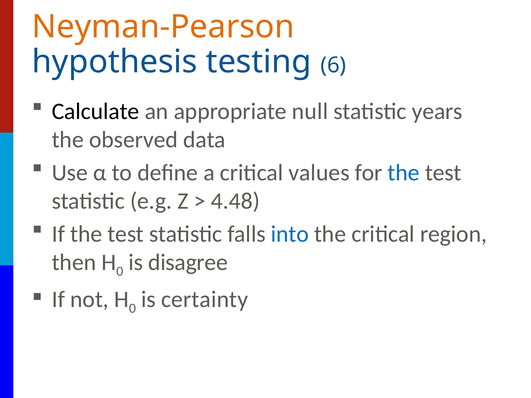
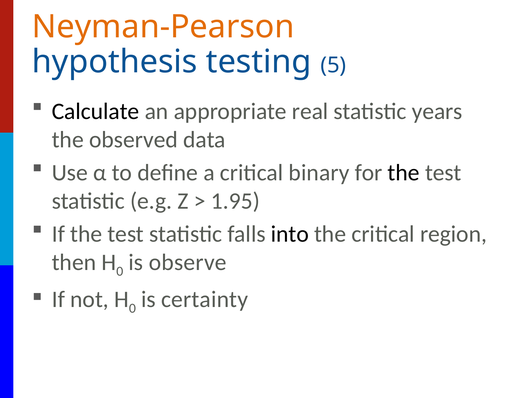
6: 6 -> 5 (333, 65)
null: null -> real (310, 111)
values: values -> binary (319, 173)
the colour: blue -> black (404, 173)
4.48: 4.48 -> 1.95 (235, 201)
into colour: blue -> black (290, 234)
disagree: disagree -> observe (188, 262)
